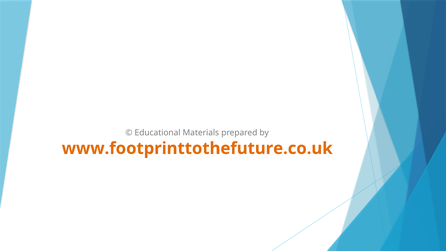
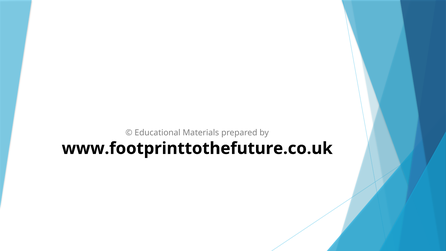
www.footprinttothefuture.co.uk colour: orange -> black (197, 148)
